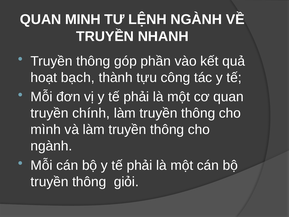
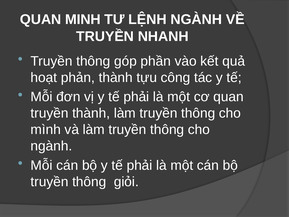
bạch: bạch -> phản (78, 78)
truyền chính: chính -> thành (91, 113)
